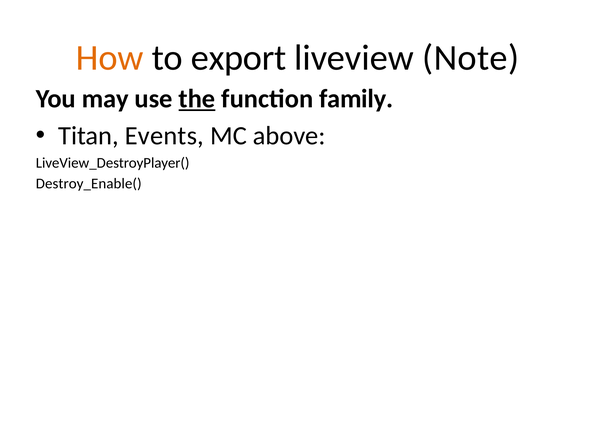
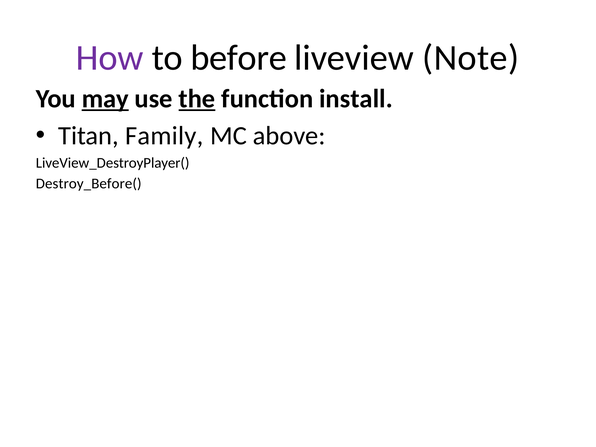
How colour: orange -> purple (110, 58)
export: export -> before (239, 58)
may underline: none -> present (105, 99)
family: family -> install (356, 99)
Events: Events -> Family (164, 136)
Destroy_Enable(: Destroy_Enable( -> Destroy_Before( (89, 184)
